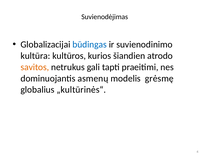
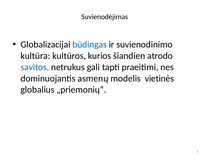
savitos colour: orange -> blue (35, 67)
grėsmę: grėsmę -> vietinės (159, 78)
„kultūrinės“: „kultūrinės“ -> „priemonių“ (81, 89)
